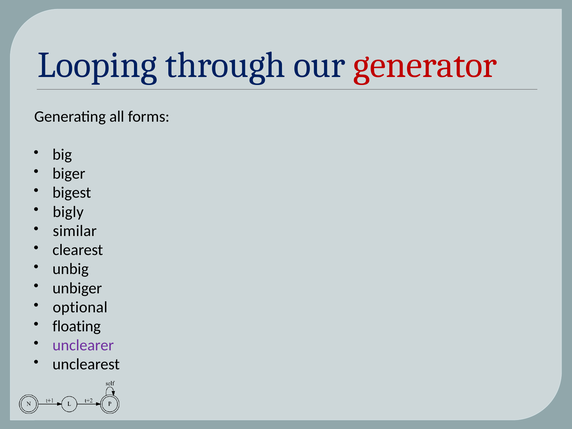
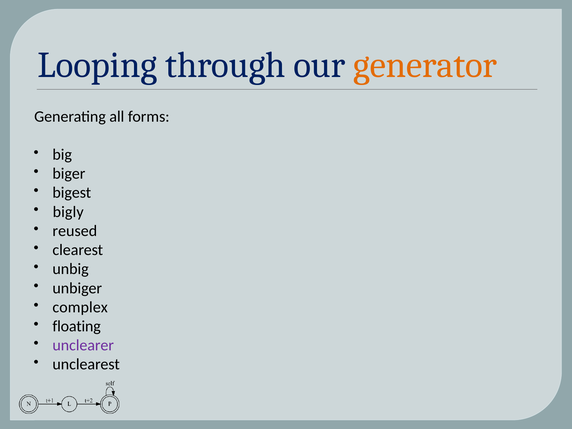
generator colour: red -> orange (425, 65)
similar: similar -> reused (75, 231)
optional: optional -> complex (80, 307)
